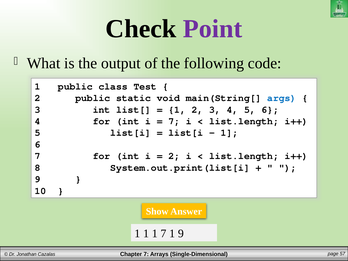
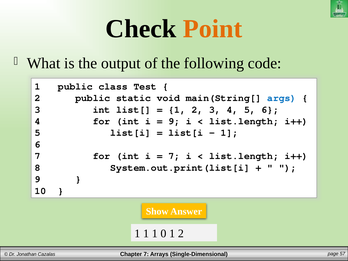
Point colour: purple -> orange (213, 29)
7: 7 -> 9 (174, 121)
2: 2 -> 7 (174, 156)
1 7: 7 -> 0 (163, 234)
9: 9 -> 2 (181, 234)
